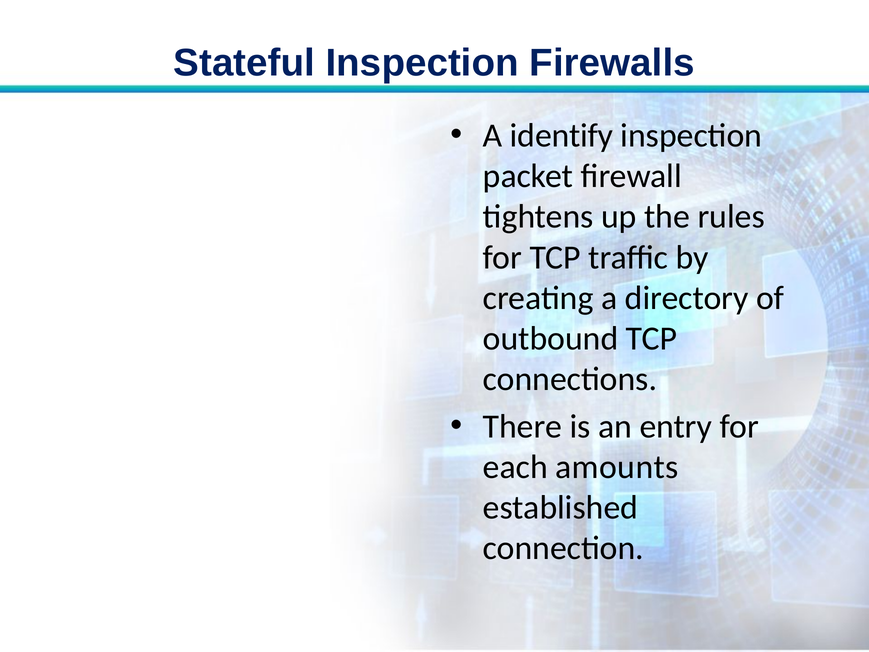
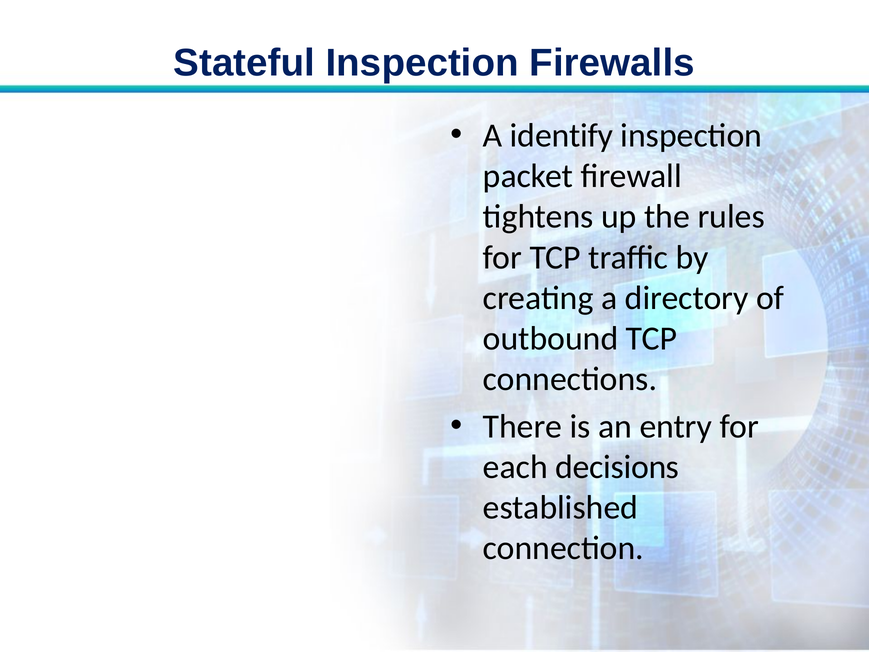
amounts: amounts -> decisions (617, 467)
